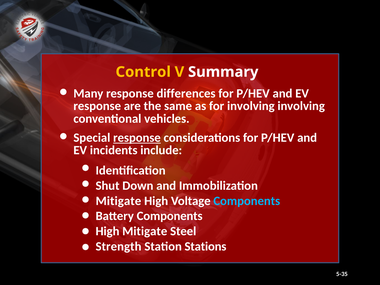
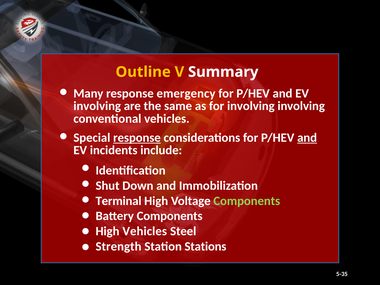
Control: Control -> Outline (143, 72)
differences: differences -> emergency (186, 93)
response: response -> involving (97, 106)
and underline: none -> present (307, 138)
Mitigate: Mitigate -> Terminal (119, 201)
Components colour: light blue -> light green (247, 201)
High Mitigate: Mitigate -> Vehicles (145, 231)
